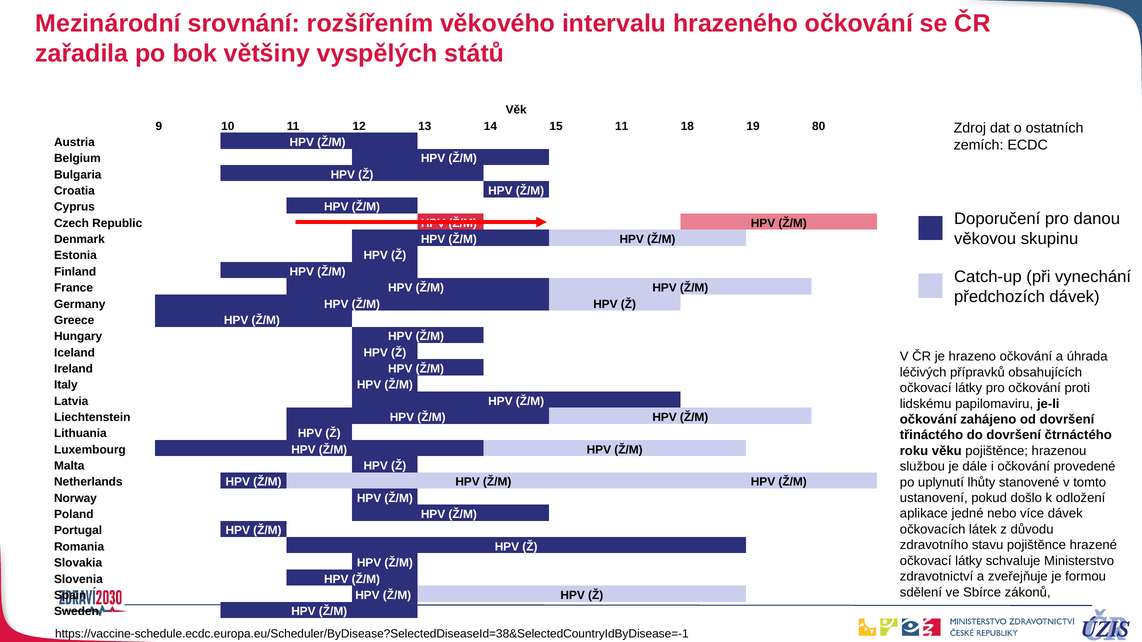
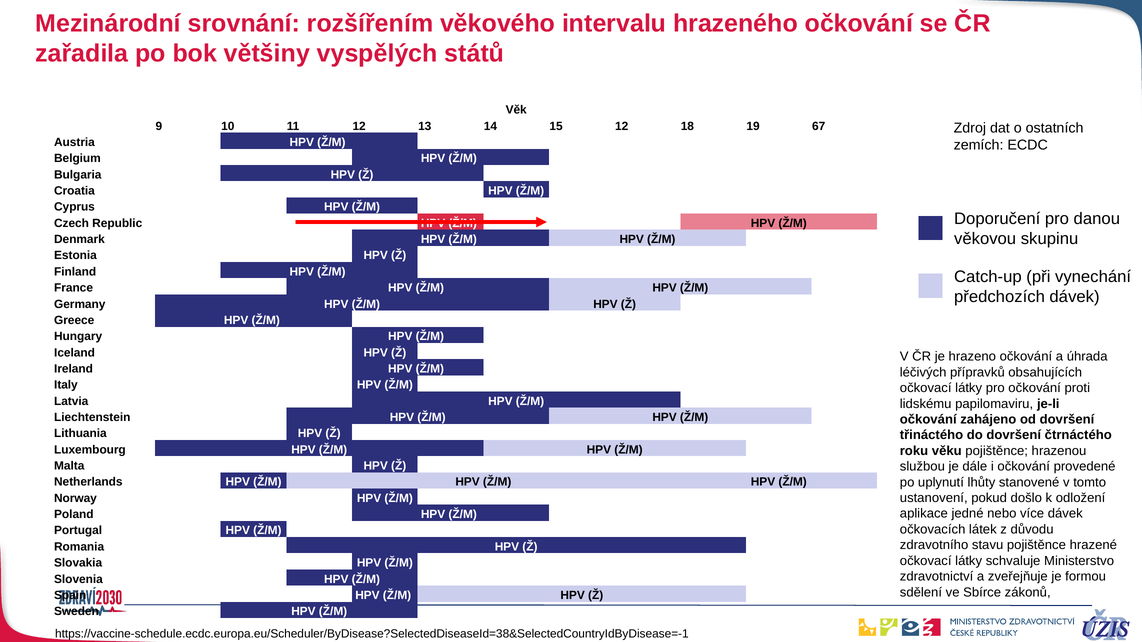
15 11: 11 -> 12 (622, 126)
80: 80 -> 67 (819, 126)
